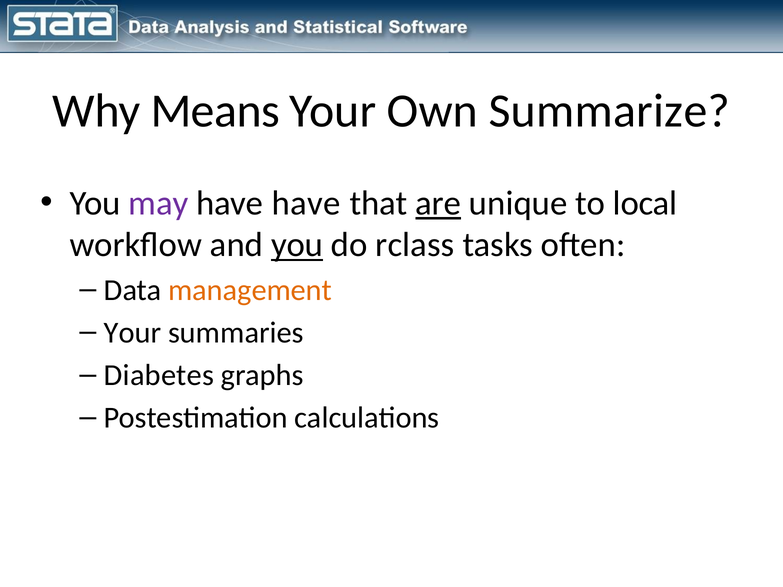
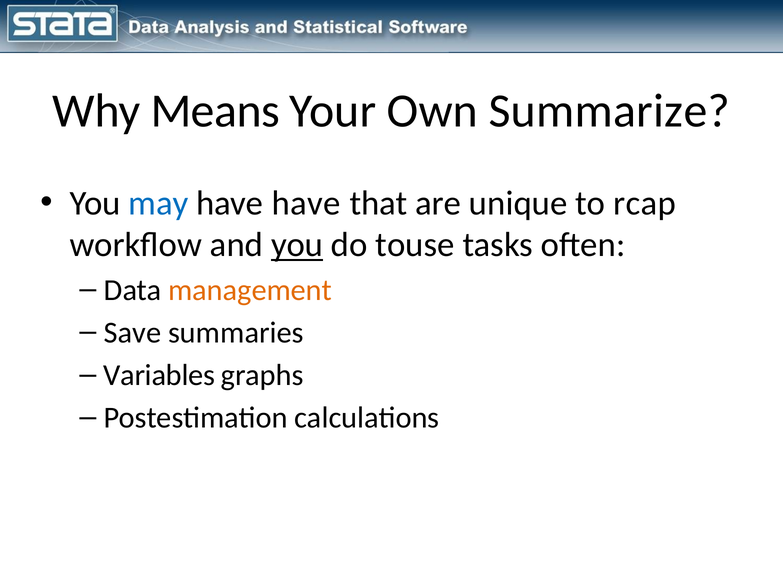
may colour: purple -> blue (158, 203)
are underline: present -> none (438, 203)
local: local -> rcap (645, 203)
rclass: rclass -> touse (415, 245)
Your: Your -> Save (133, 333)
Diabetes: Diabetes -> Variables (159, 375)
